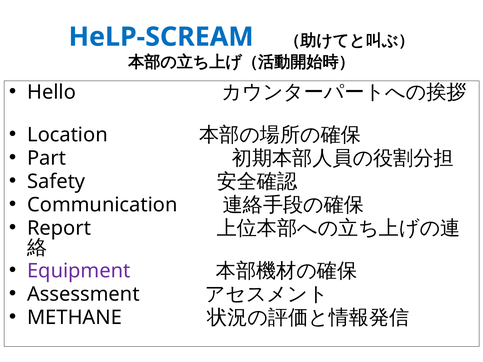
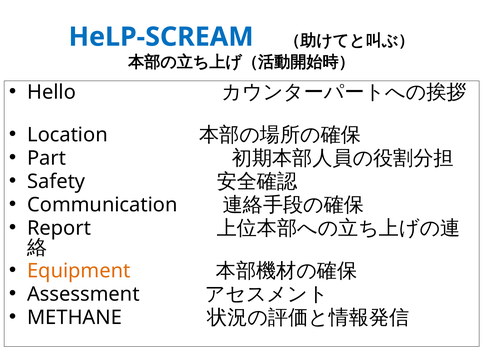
Equipment colour: purple -> orange (79, 271)
